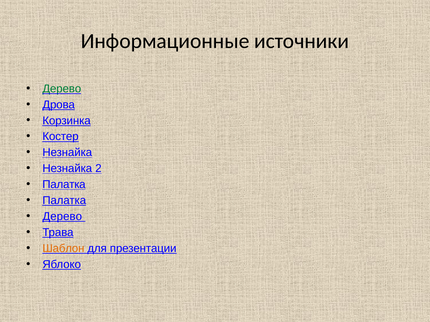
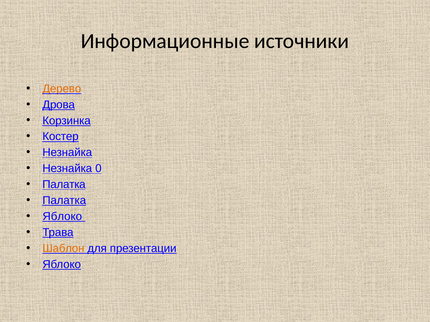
Дерево colour: green -> orange (62, 89)
2: 2 -> 0 (98, 169)
Дерево: Дерево -> Яблоко (62, 217)
